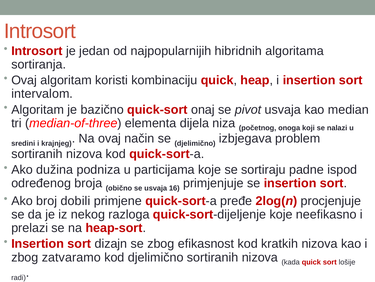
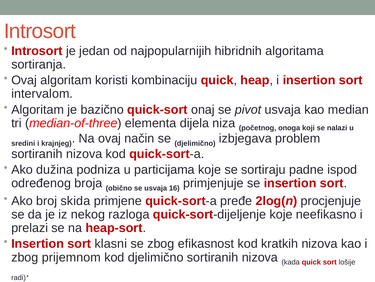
dobili: dobili -> skida (75, 200)
dizajn: dizajn -> klasni (111, 243)
zatvaramo: zatvaramo -> prijemnom (71, 257)
